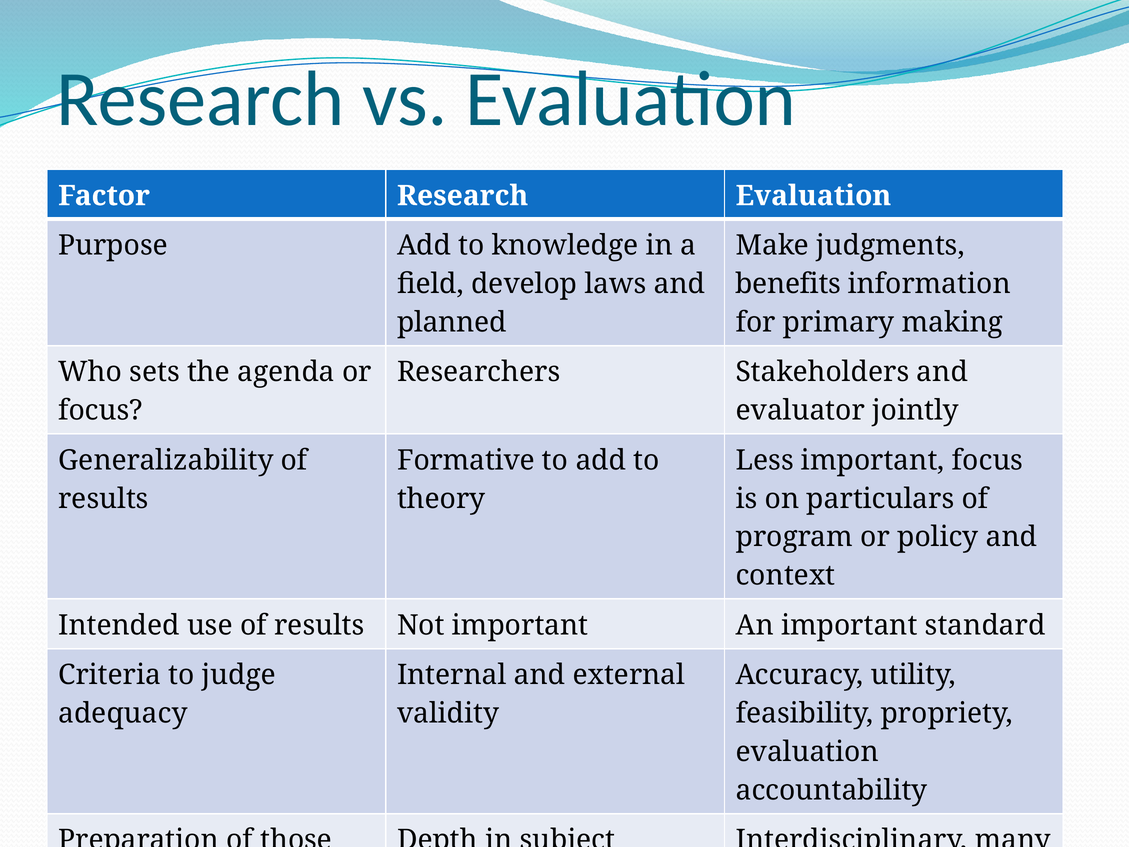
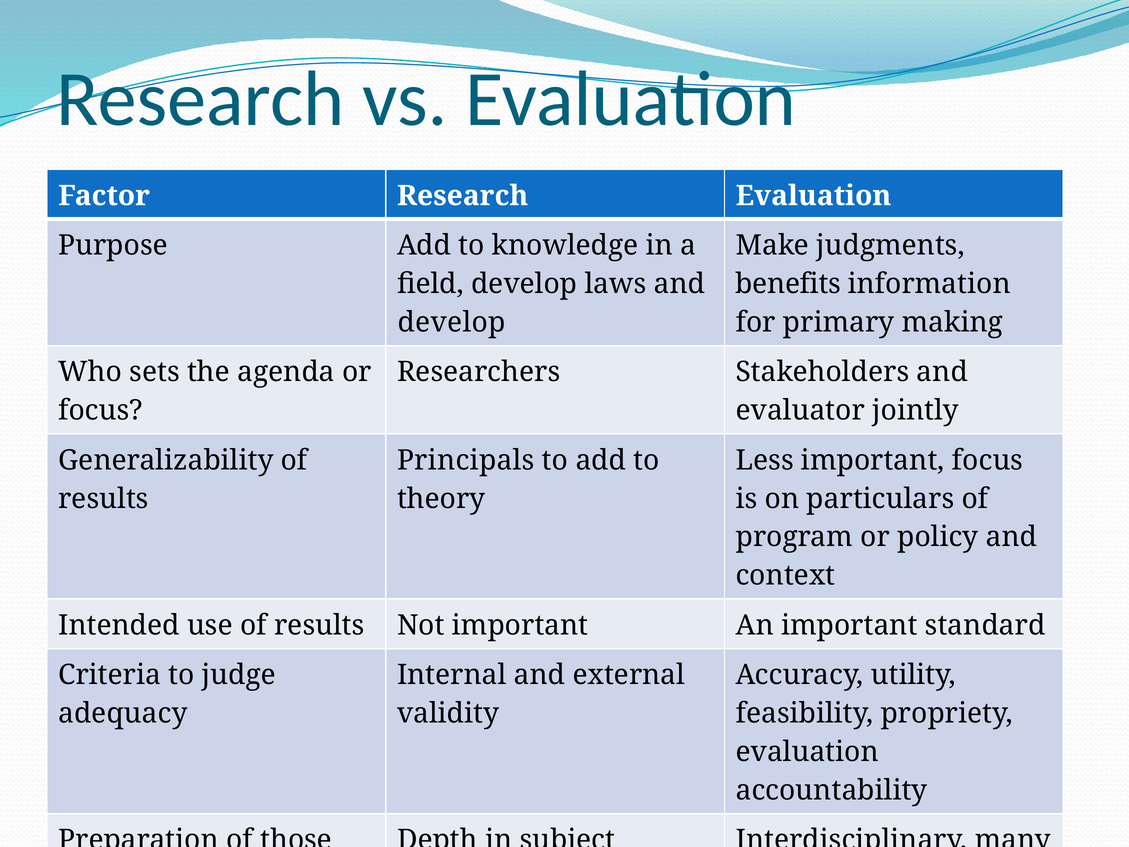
planned: planned -> develop (451, 322)
Formative: Formative -> Principals (466, 460)
